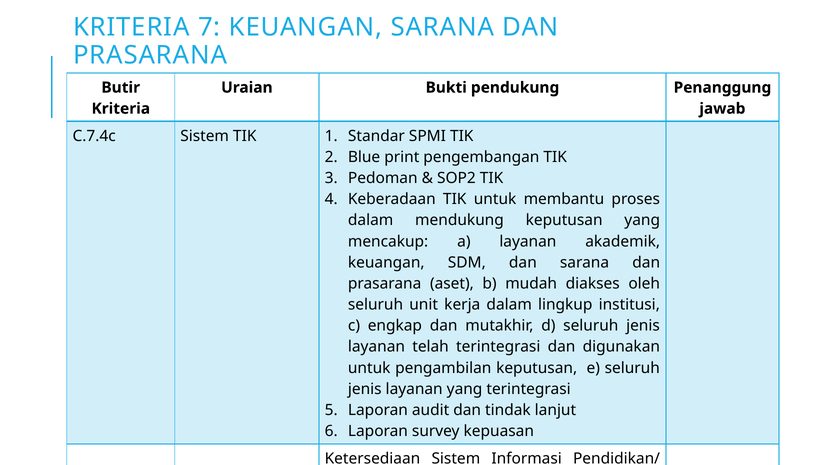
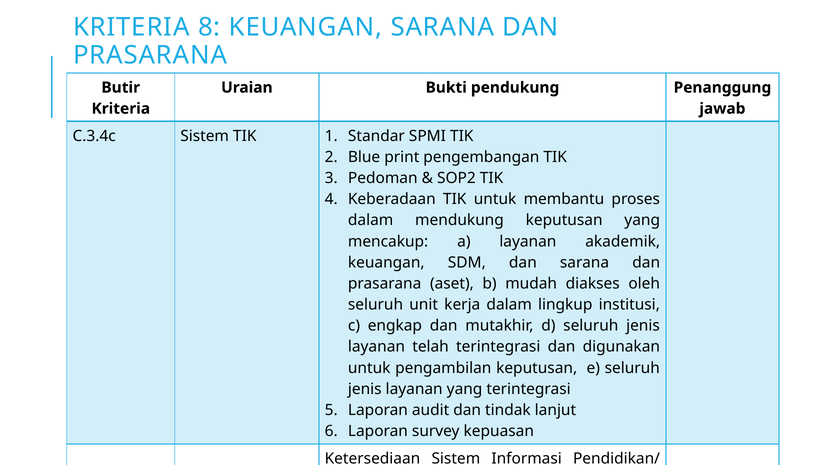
7: 7 -> 8 (209, 27)
C.7.4c: C.7.4c -> C.3.4c (94, 136)
